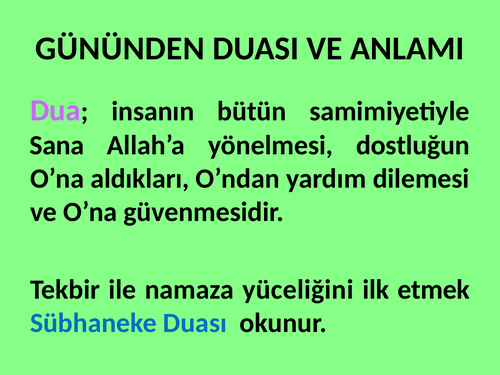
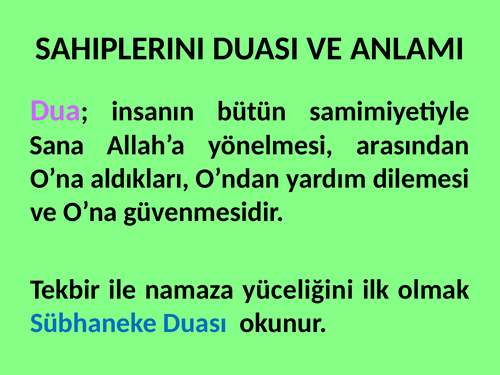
GÜNÜNDEN: GÜNÜNDEN -> SAHIPLERINI (120, 49)
dostluğun: dostluğun -> arasından (413, 145)
etmek: etmek -> olmak (434, 290)
